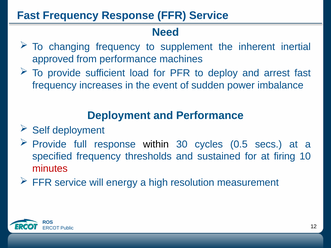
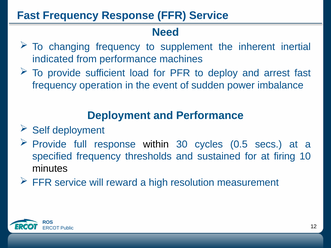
approved: approved -> indicated (53, 59)
increases: increases -> operation (101, 85)
minutes colour: red -> black (50, 169)
energy: energy -> reward (122, 183)
